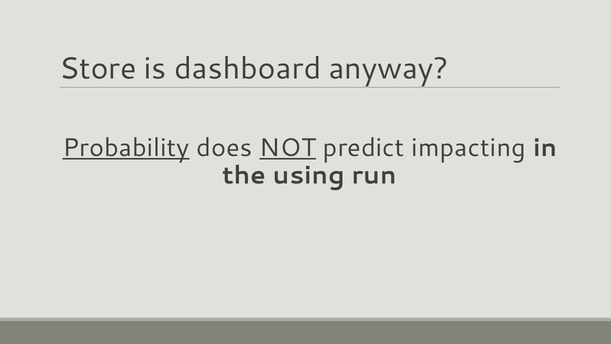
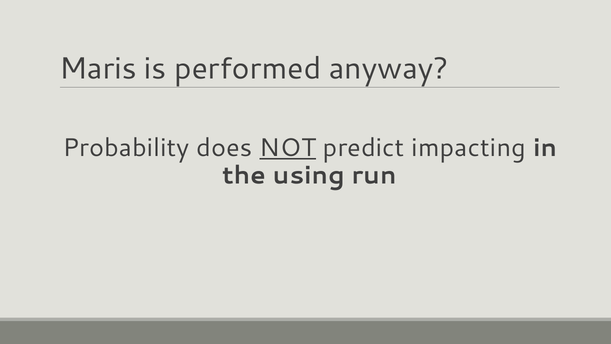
Store: Store -> Maris (98, 68)
dashboard: dashboard -> performed (248, 68)
Probability underline: present -> none (126, 148)
